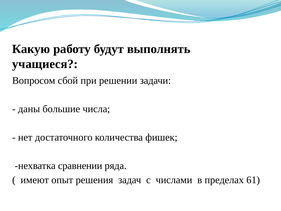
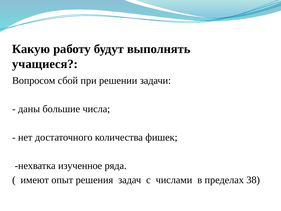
сравнении: сравнении -> изученное (80, 166)
61: 61 -> 38 (253, 180)
